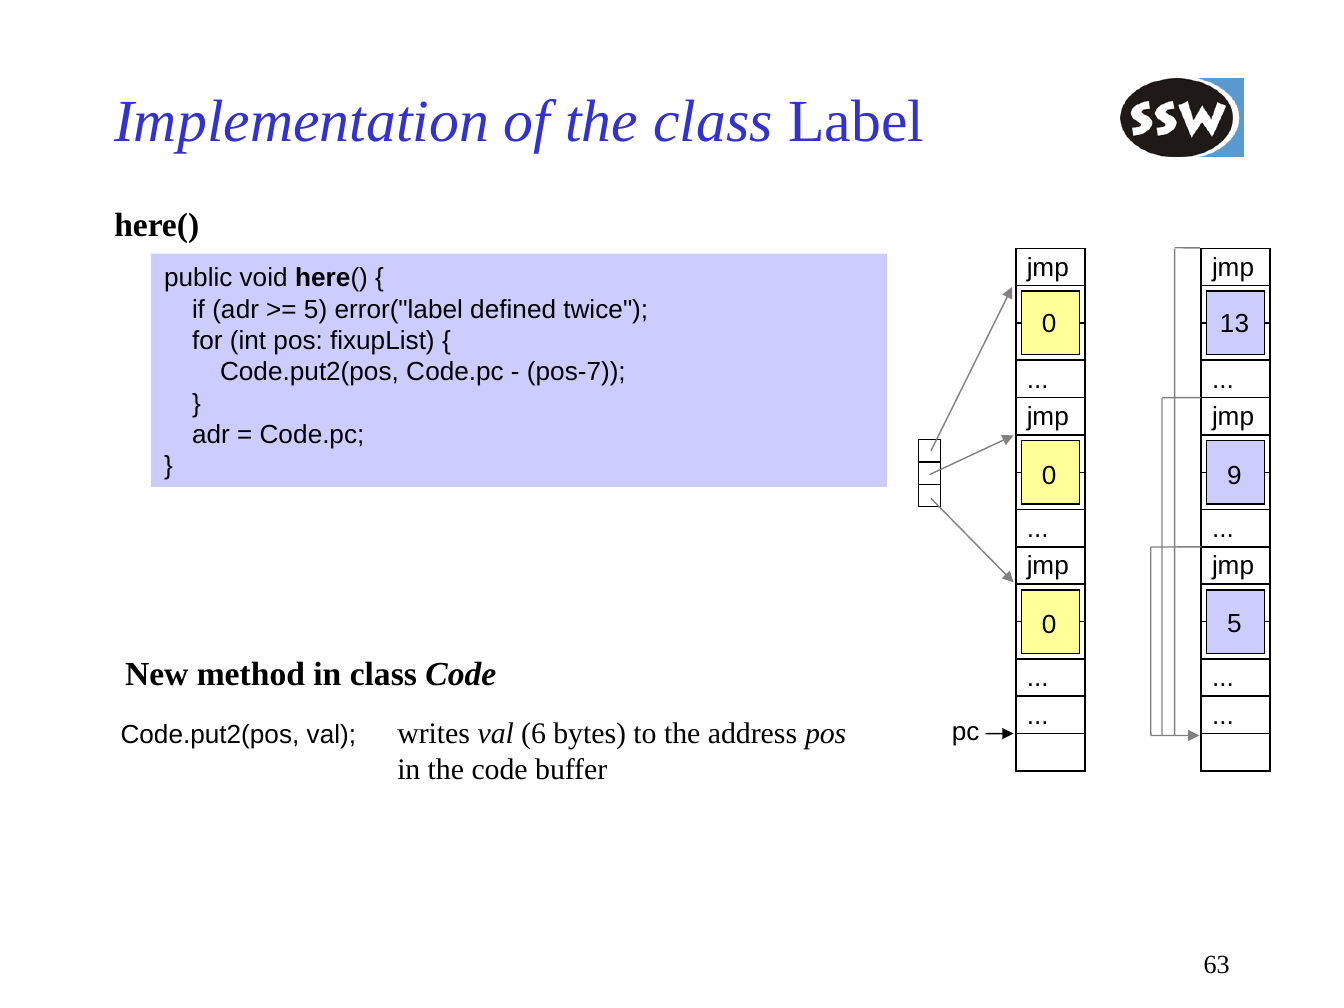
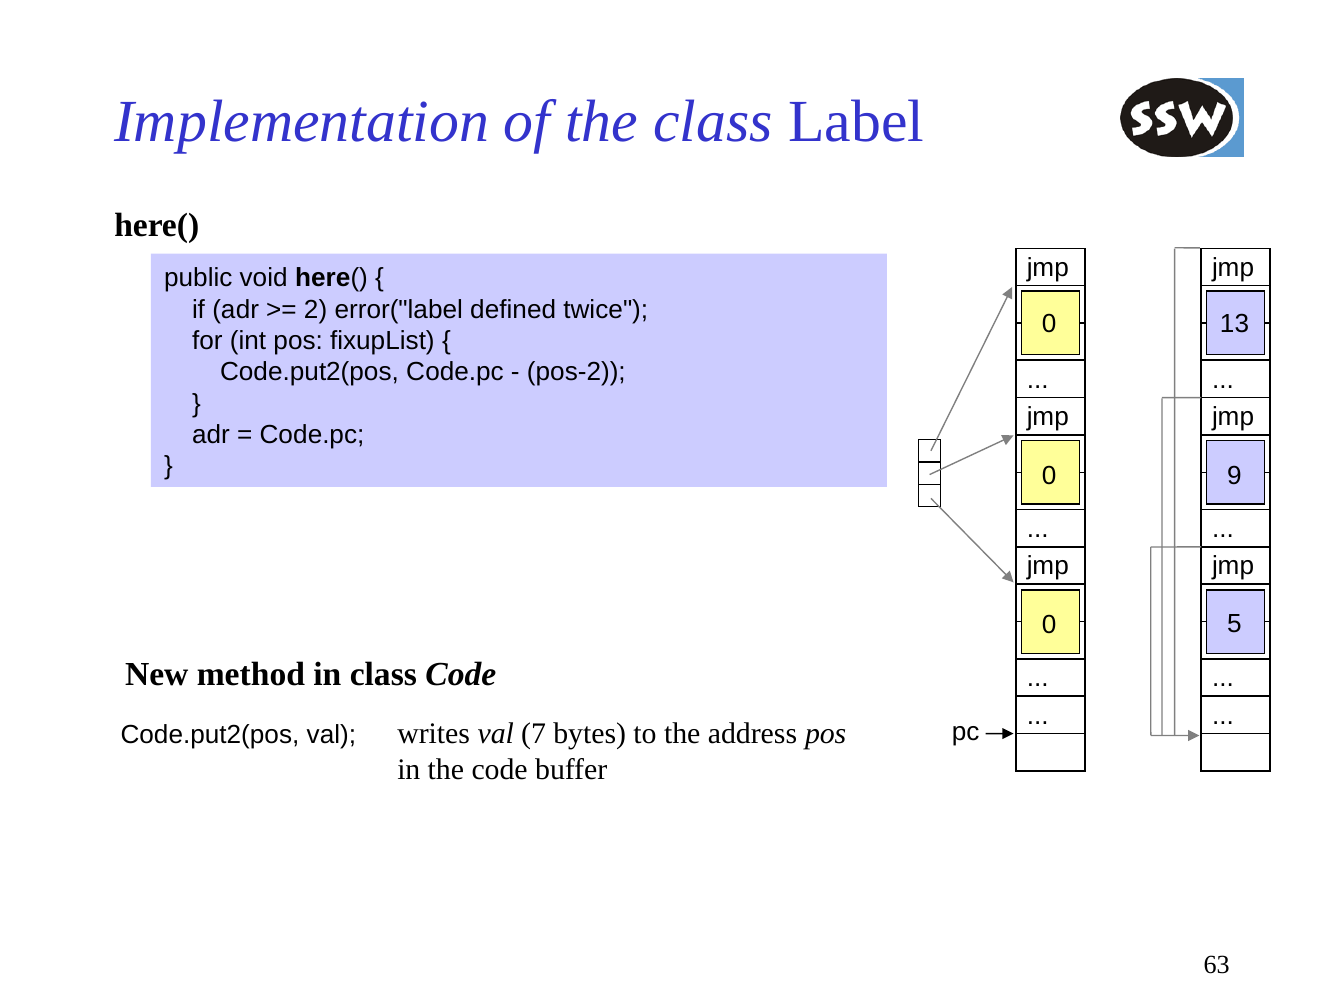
5: 5 -> 2 (316, 309)
pos-7: pos-7 -> pos-2 (576, 372)
6: 6 -> 7 (534, 734)
